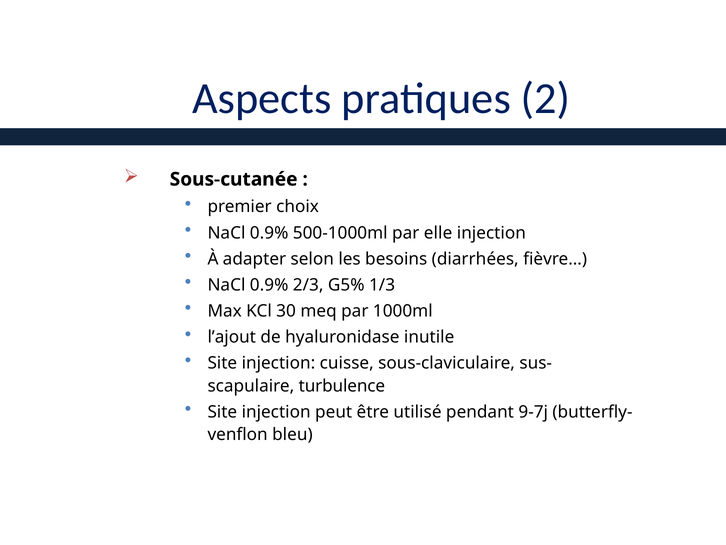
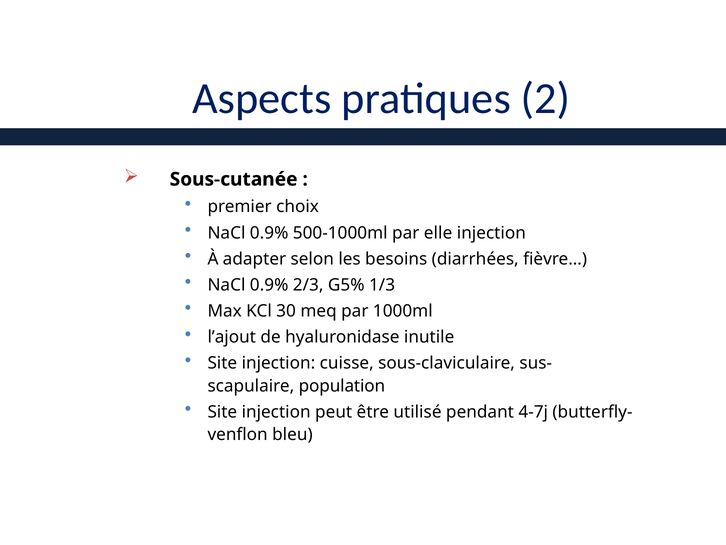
turbulence: turbulence -> population (342, 386)
9-7j: 9-7j -> 4-7j (533, 412)
